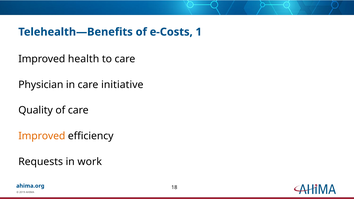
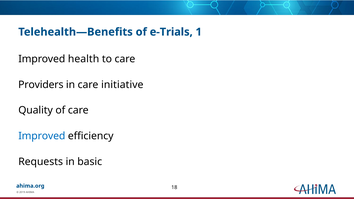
e-Costs: e-Costs -> e-Trials (171, 32)
Physician: Physician -> Providers (41, 85)
Improved colour: orange -> blue (42, 136)
work: work -> basic (90, 162)
